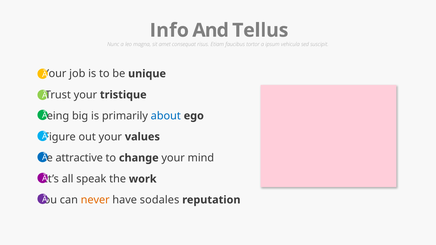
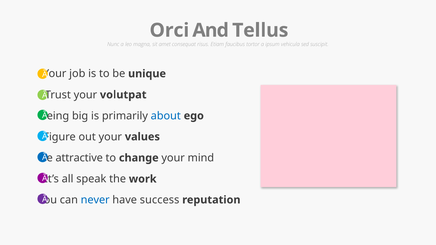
Info: Info -> Orci (169, 30)
tristique: tristique -> volutpat (123, 95)
never colour: orange -> blue (95, 200)
sodales: sodales -> success (160, 200)
